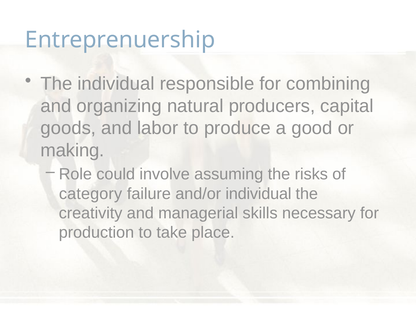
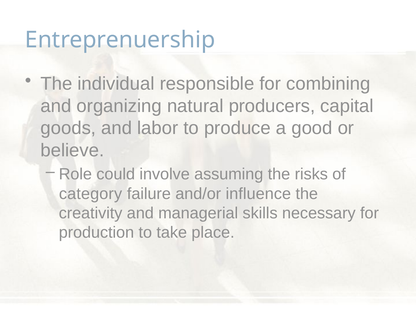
making: making -> believe (72, 150)
and/or individual: individual -> influence (258, 194)
